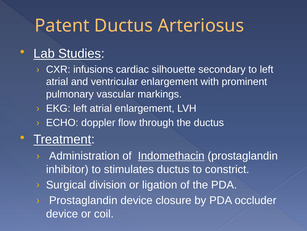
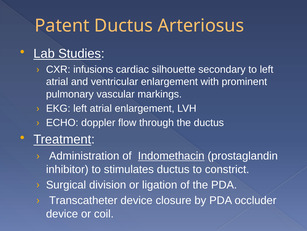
Prostaglandin: Prostaglandin -> Transcatheter (83, 200)
